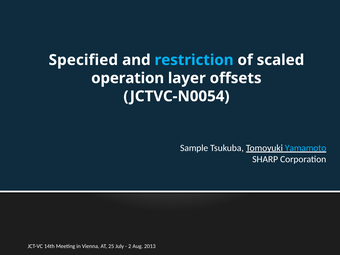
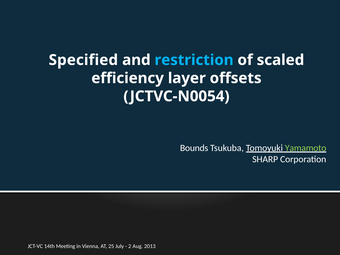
operation: operation -> efficiency (128, 78)
Sample: Sample -> Bounds (194, 148)
Yamamoto colour: light blue -> light green (306, 148)
